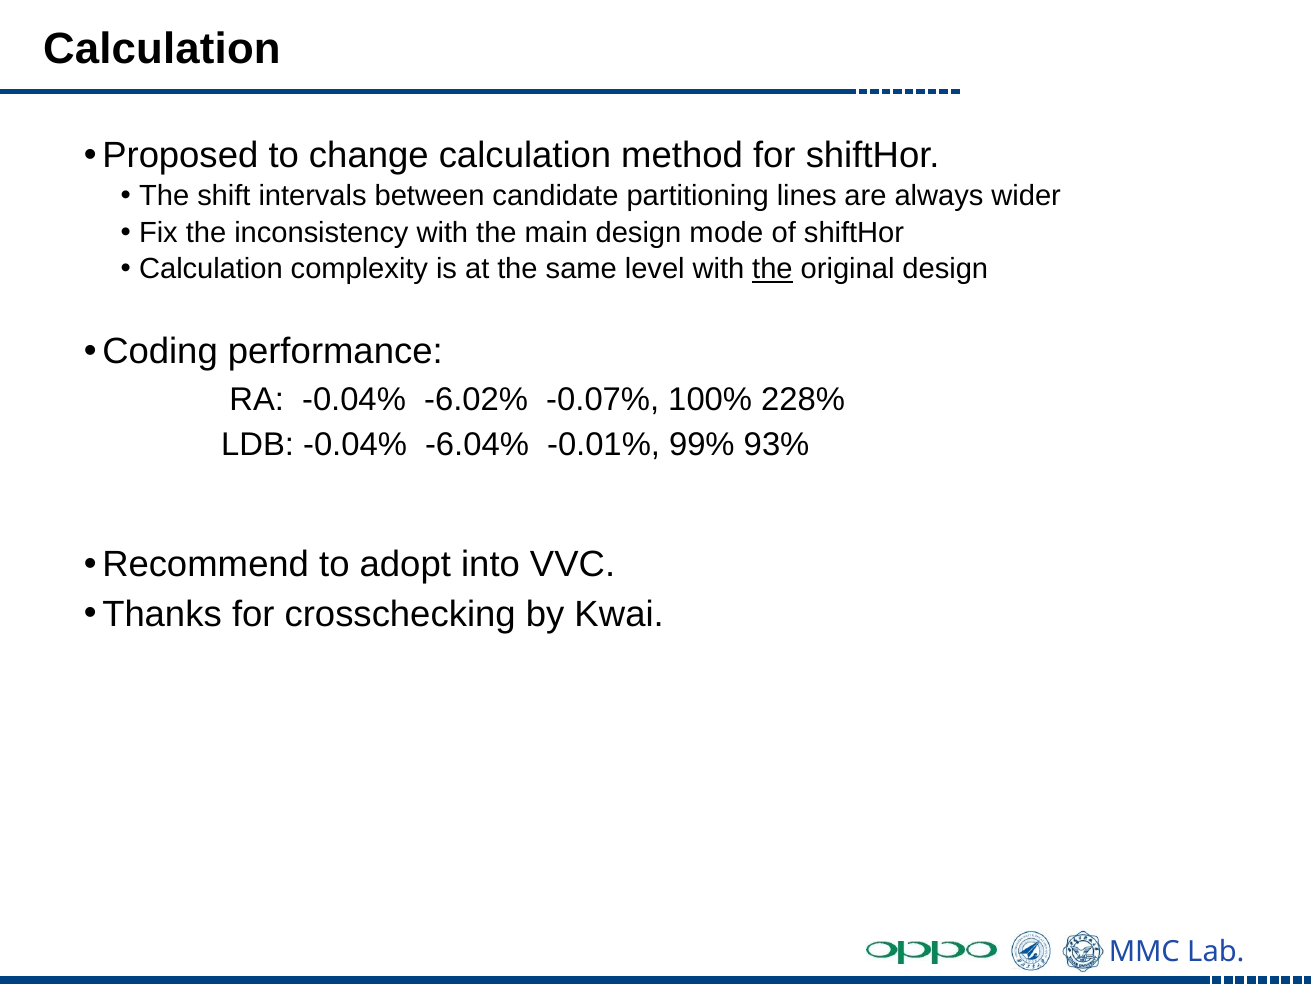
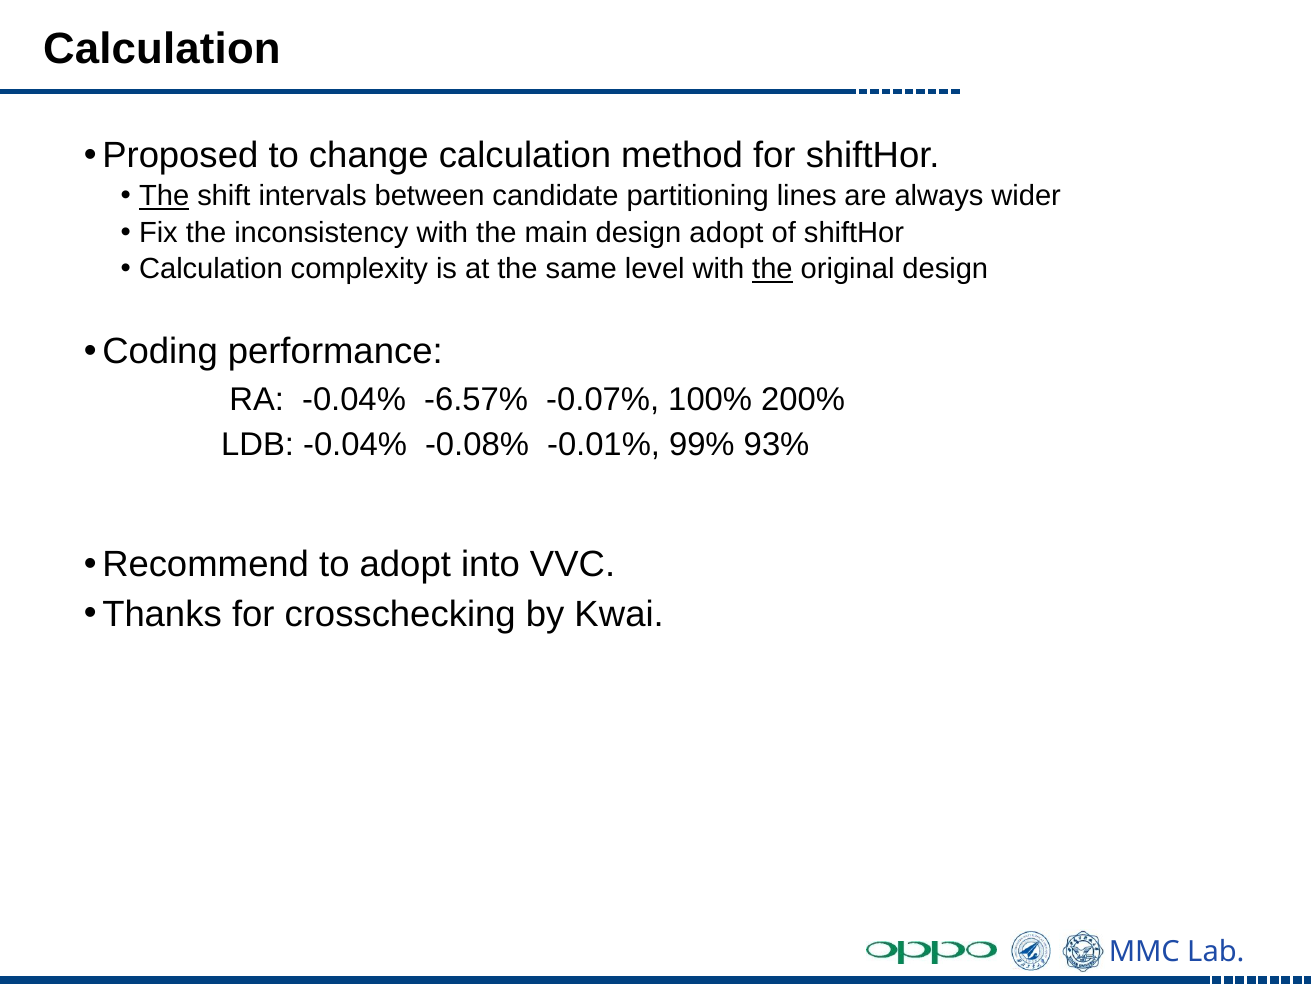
The underline: none -> present (164, 196)
design mode: mode -> adopt (726, 233)
-6.02%: -6.02% -> -6.57% (476, 399)
228%: 228% -> 200% (803, 399)
-6.04%: -6.04% -> -0.08% (477, 444)
